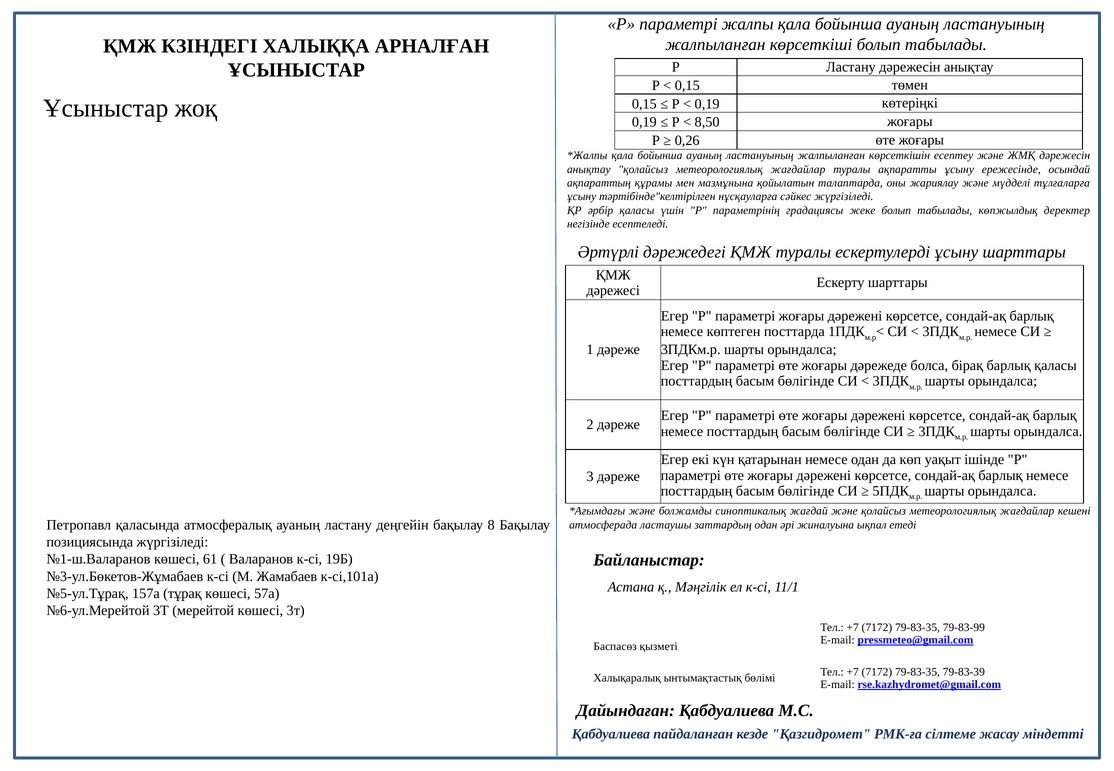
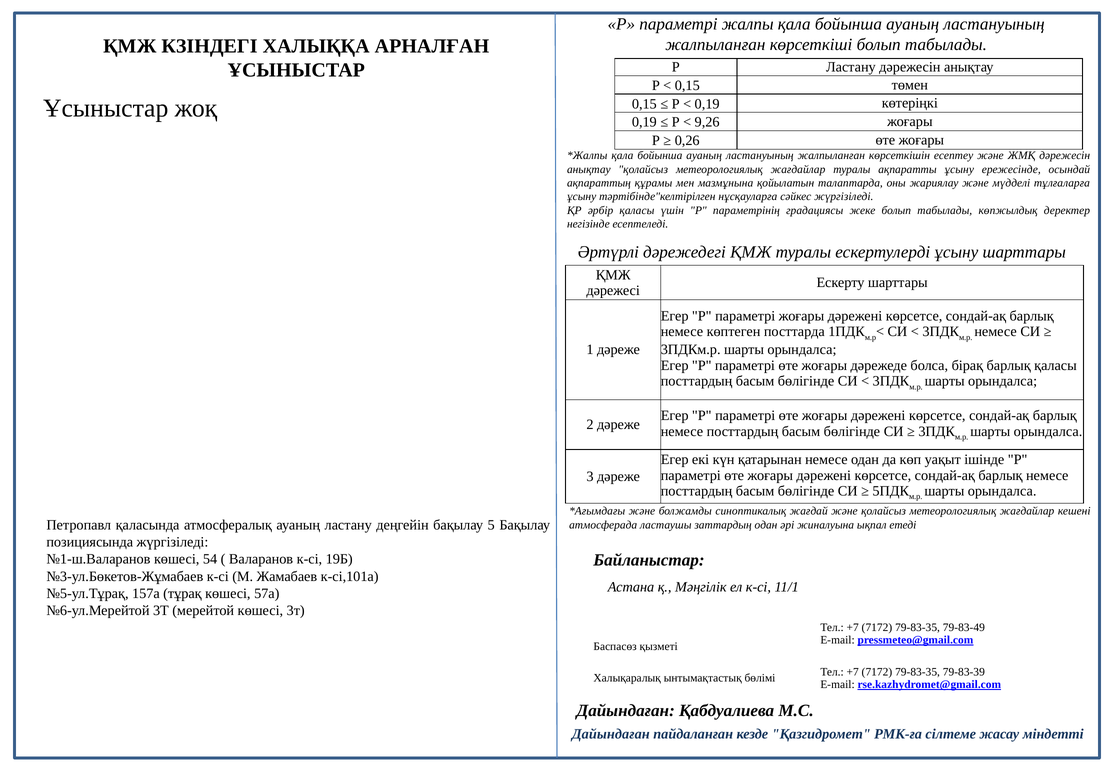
8,50: 8,50 -> 9,26 (707, 122)
8: 8 -> 5 (491, 525)
61: 61 -> 54 (210, 559)
79-83-99: 79-83-99 -> 79-83-49 (964, 627)
Қабдуалиева: Қабдуалиева -> Дайындаған (611, 734)
